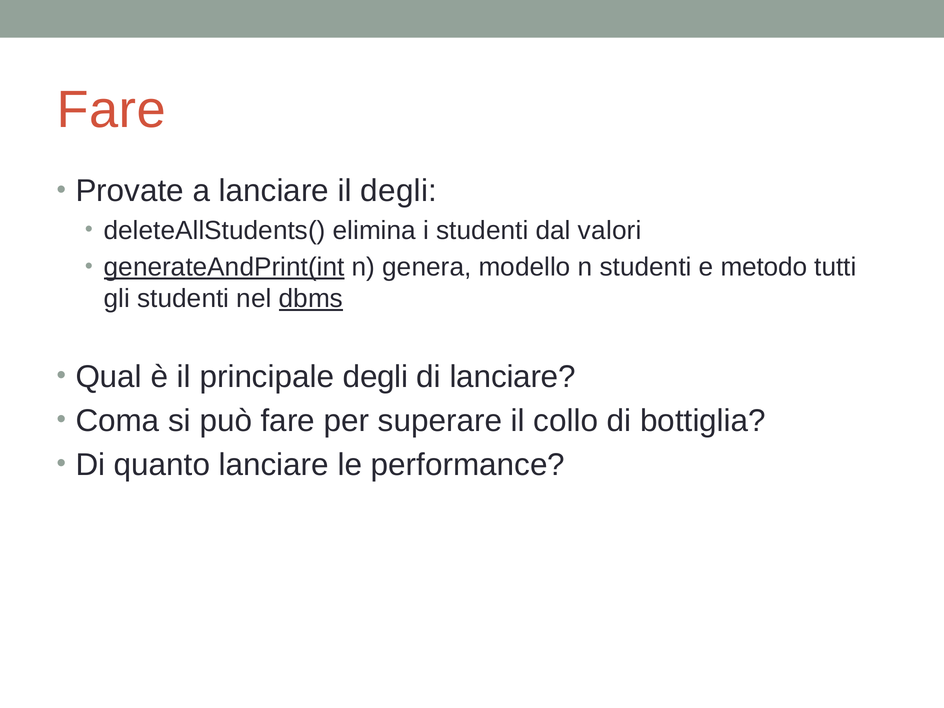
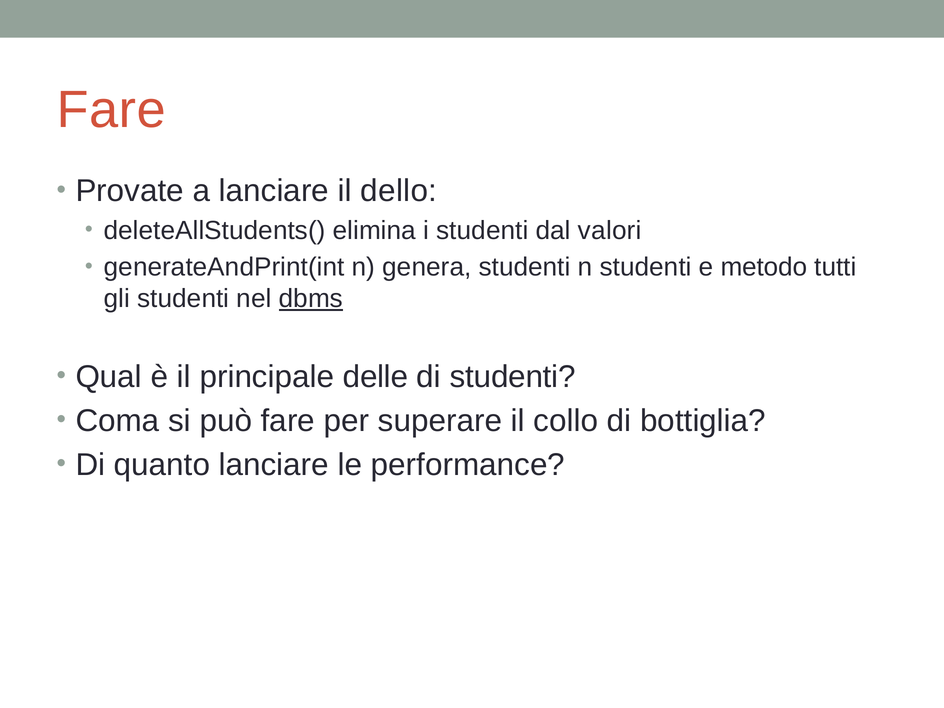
il degli: degli -> dello (399, 191)
generateAndPrint(int underline: present -> none (224, 267)
genera modello: modello -> studenti (525, 267)
principale degli: degli -> delle (375, 377)
di lanciare: lanciare -> studenti (513, 377)
